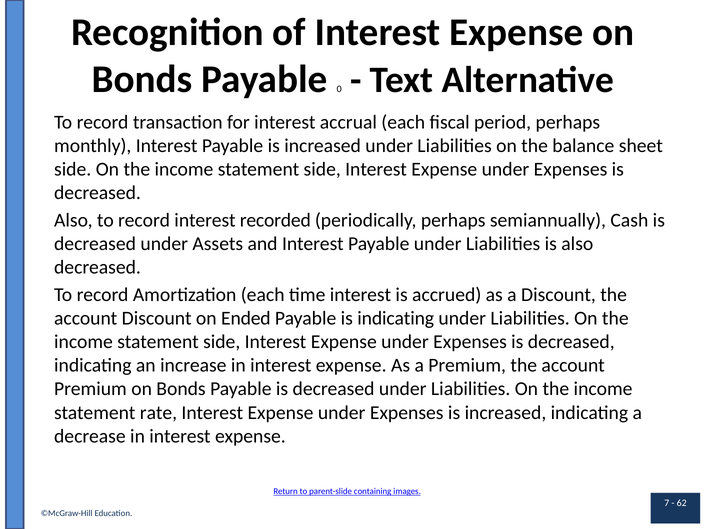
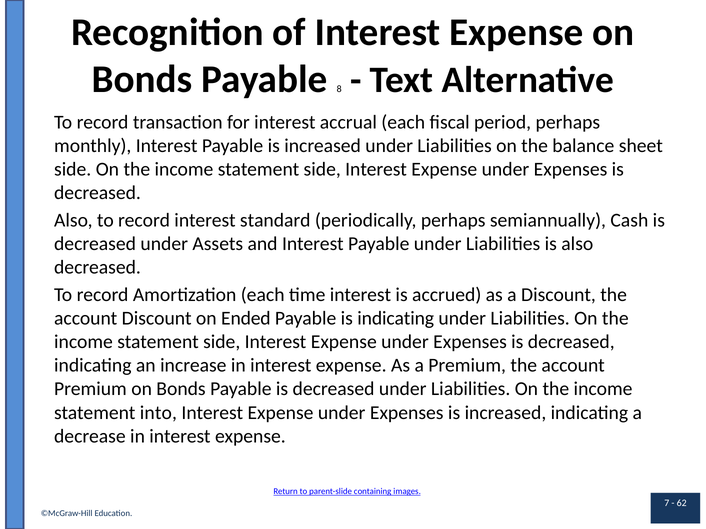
0: 0 -> 8 (339, 89)
recorded: recorded -> standard (275, 221)
rate: rate -> into (158, 413)
